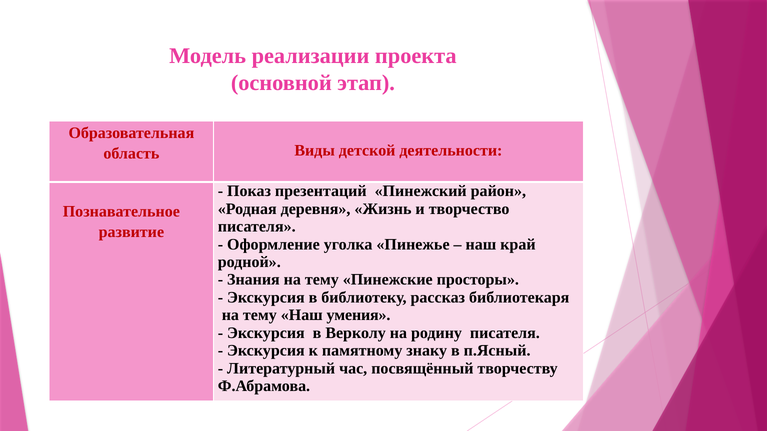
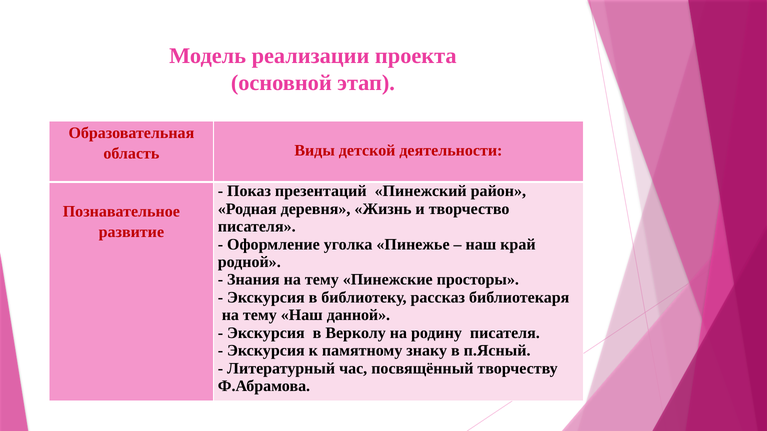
умения: умения -> данной (358, 315)
